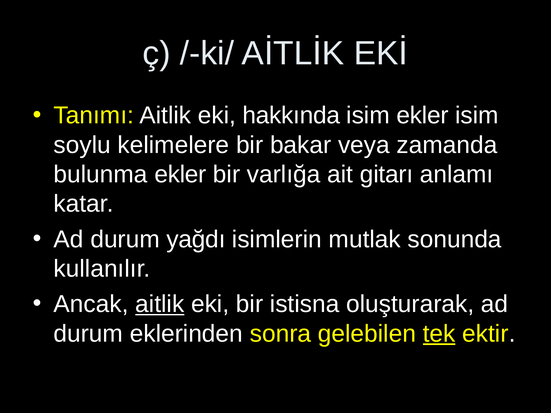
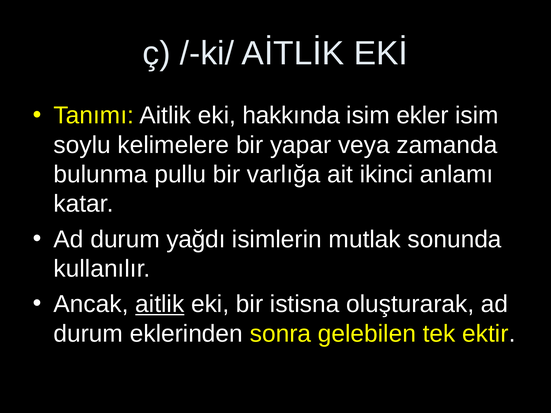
bakar: bakar -> yapar (301, 145)
bulunma ekler: ekler -> pullu (180, 174)
gitarı: gitarı -> ikinci (387, 174)
tek underline: present -> none (439, 334)
